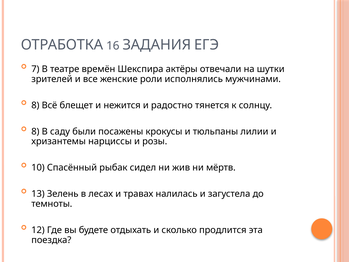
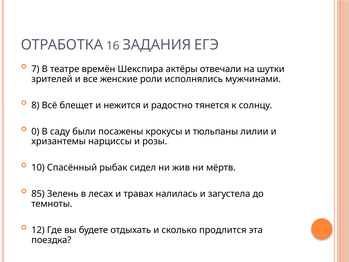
8: 8 -> 0 (35, 131)
13: 13 -> 85 (38, 194)
